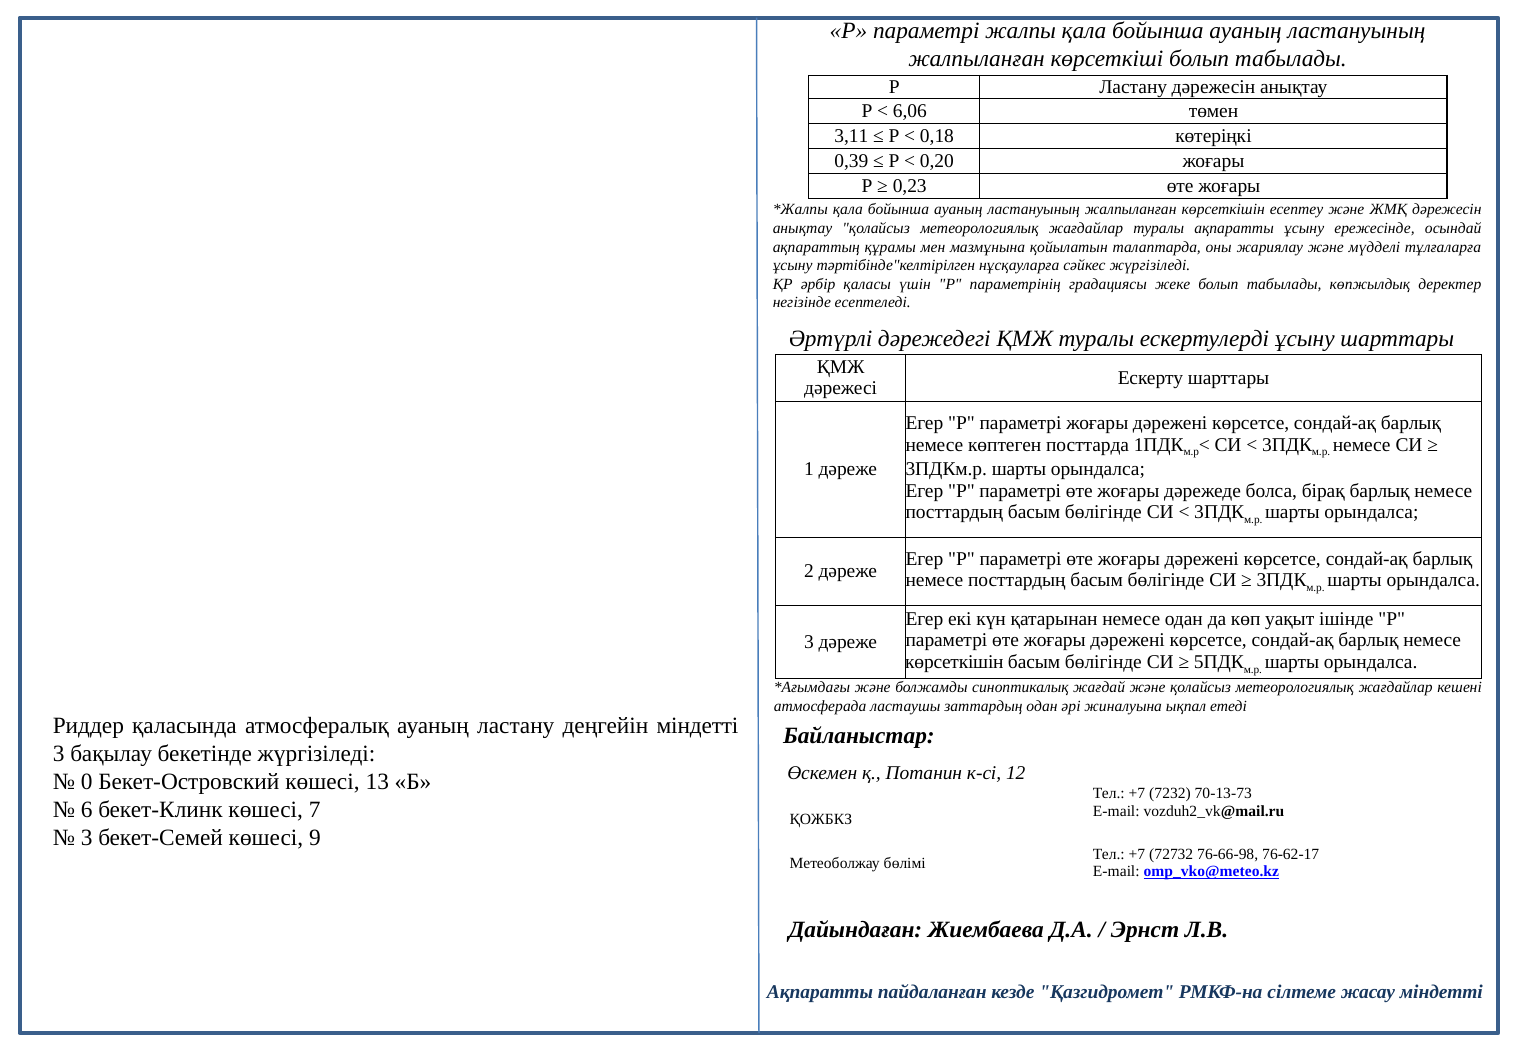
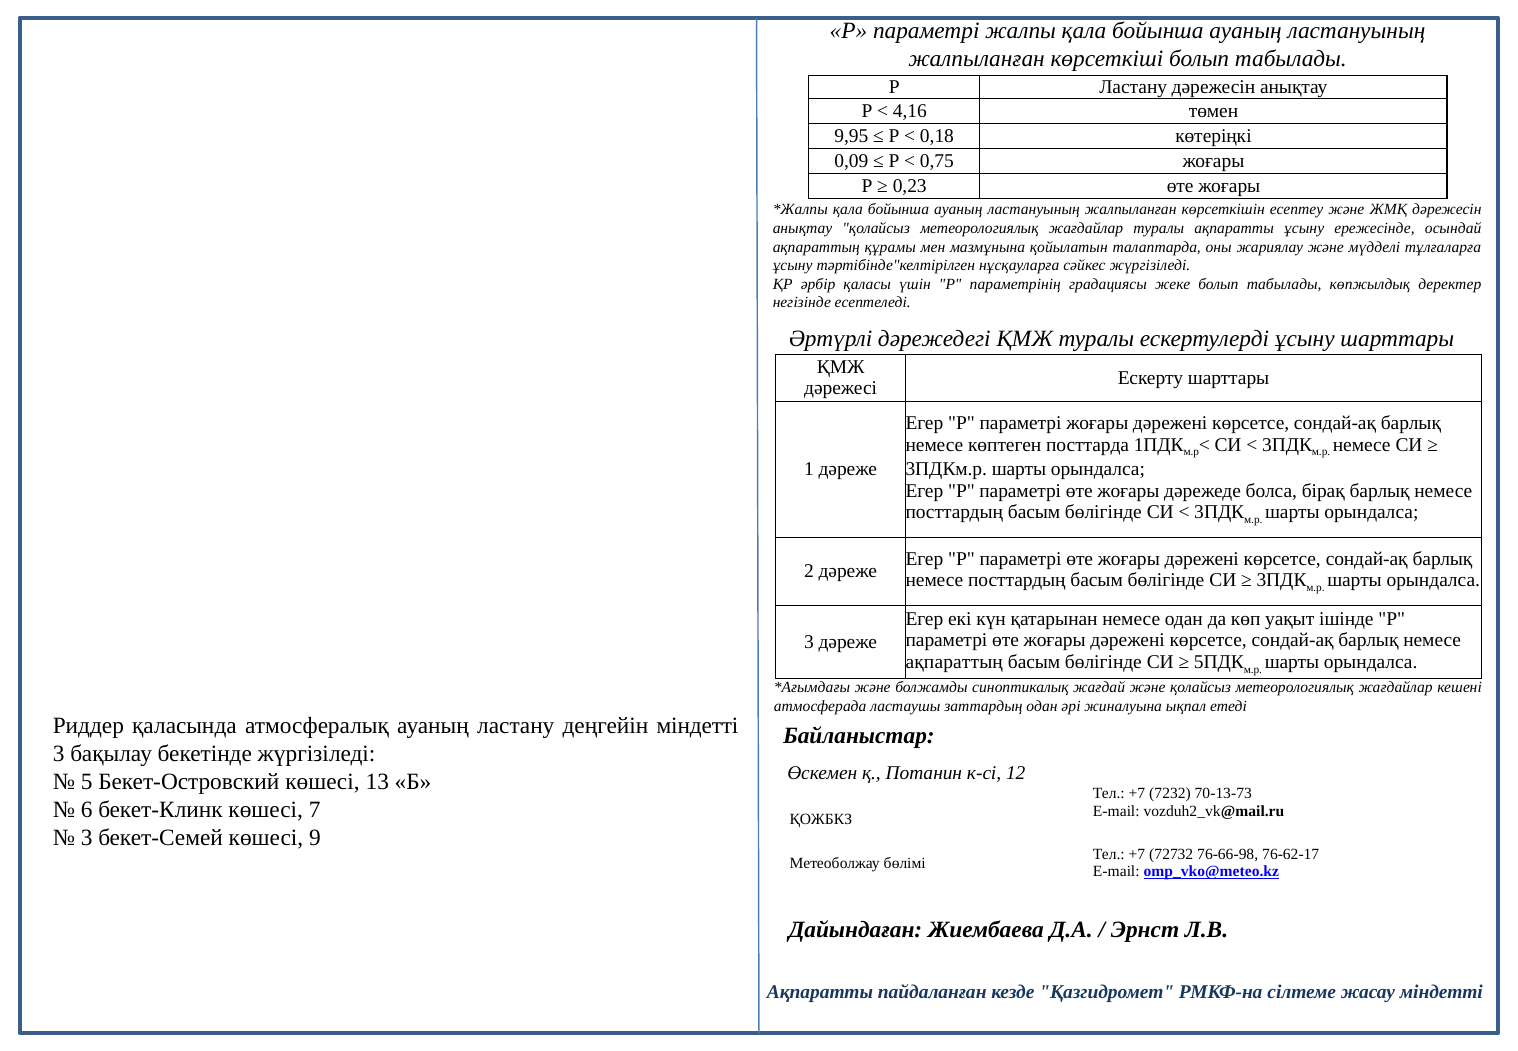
6,06: 6,06 -> 4,16 (910, 111)
3,11: 3,11 -> 9,95 (851, 136)
0,39: 0,39 -> 0,09 (851, 161)
0,20: 0,20 -> 0,75 (937, 161)
көрсеткішін: көрсеткішін -> ақпараттың (954, 662)
0: 0 -> 5 (87, 782)
